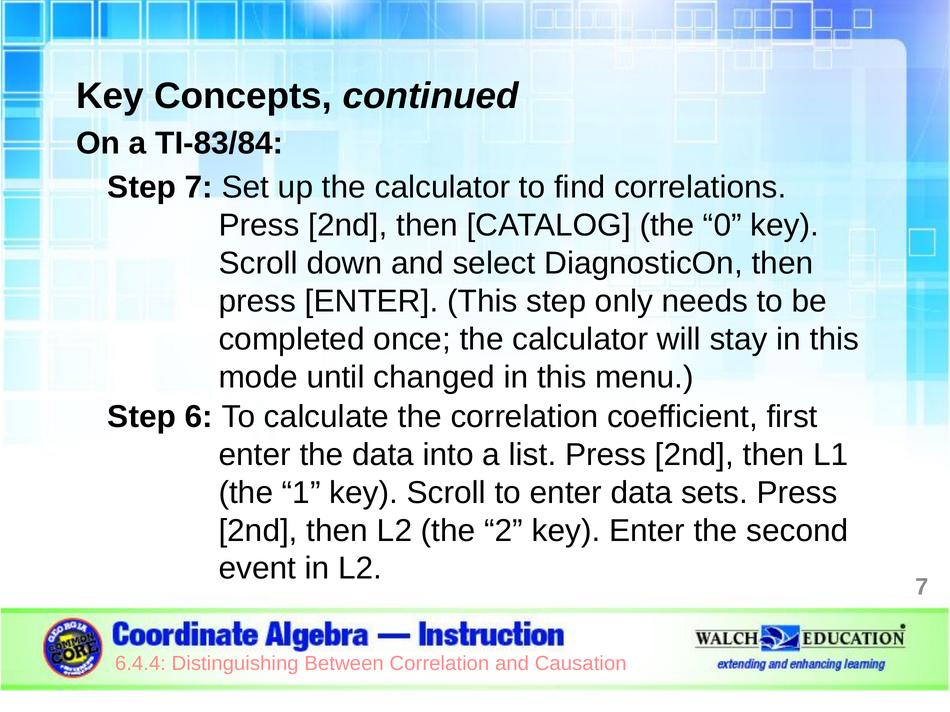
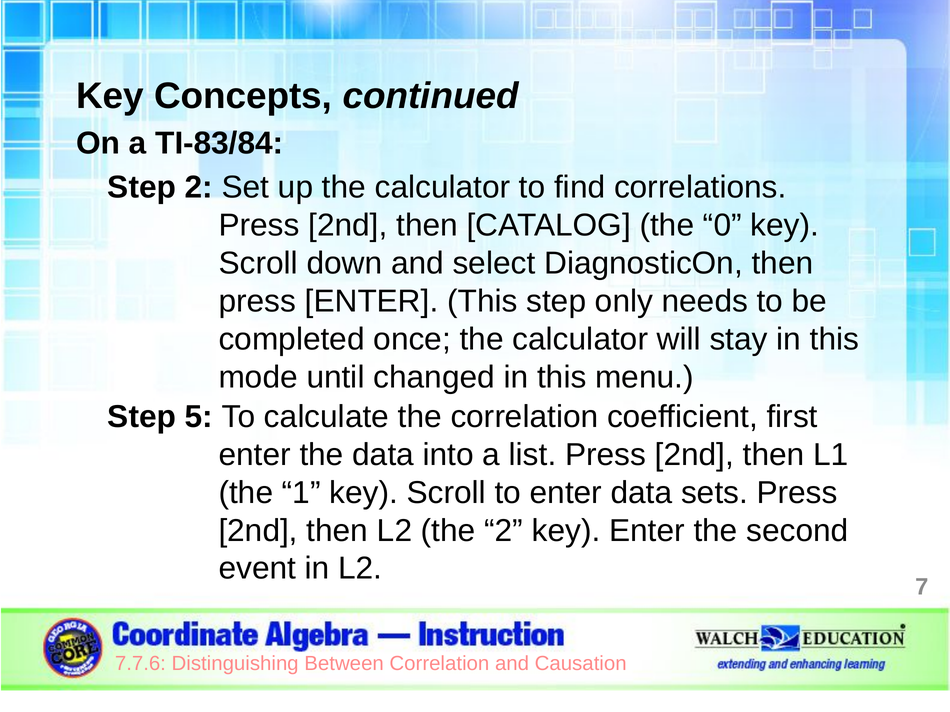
Step 7: 7 -> 2 (199, 188)
6: 6 -> 5 (199, 417)
6.4.4: 6.4.4 -> 7.7.6 (140, 664)
